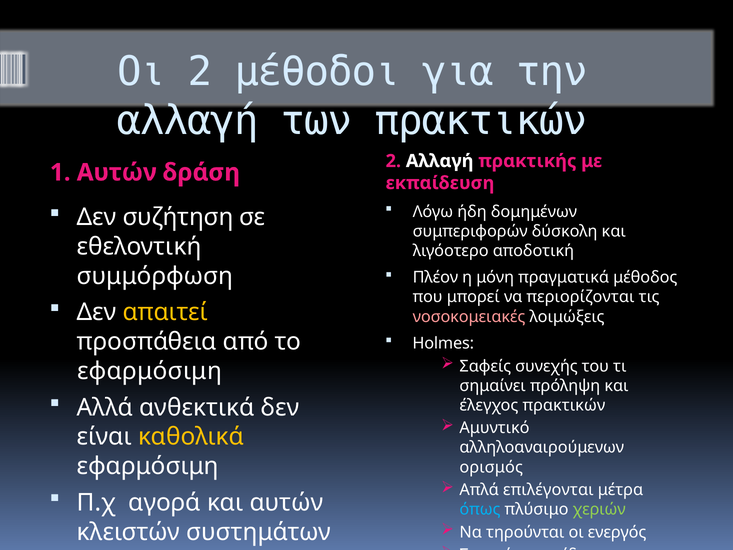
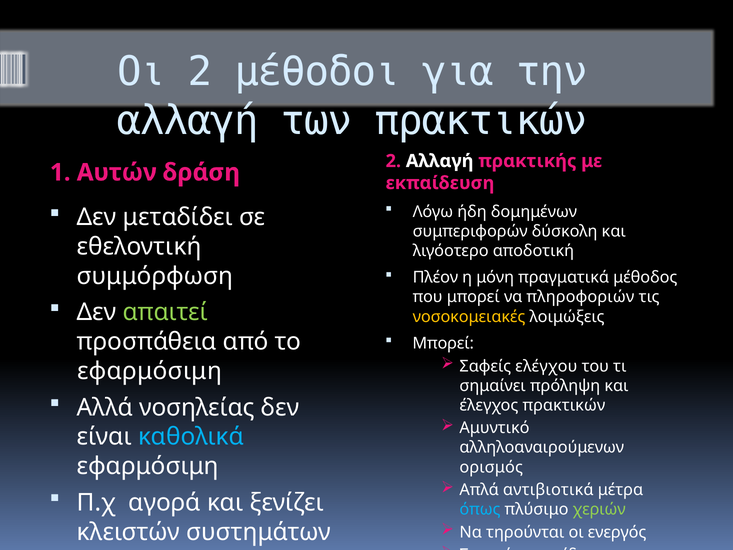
Δεν συζήτηση: συζήτηση -> μεταδίδει (178, 217)
περιορίζονται: περιορίζονται -> πληροφοριών (580, 297)
απαιτεί colour: yellow -> light green (165, 312)
νοσοκομειακές colour: pink -> yellow (469, 317)
Holmes: Holmes -> Μπορεί (443, 343)
Σαφείς συνεχής: συνεχής -> ελέγχου (546, 366)
ανθεκτικά: ανθεκτικά -> νοσηλείας (197, 407)
καθολικά colour: yellow -> light blue (191, 437)
επιλέγονται: επιλέγονται -> αντιβιοτικά (548, 490)
και αυτών: αυτών -> ξενίζει (287, 502)
